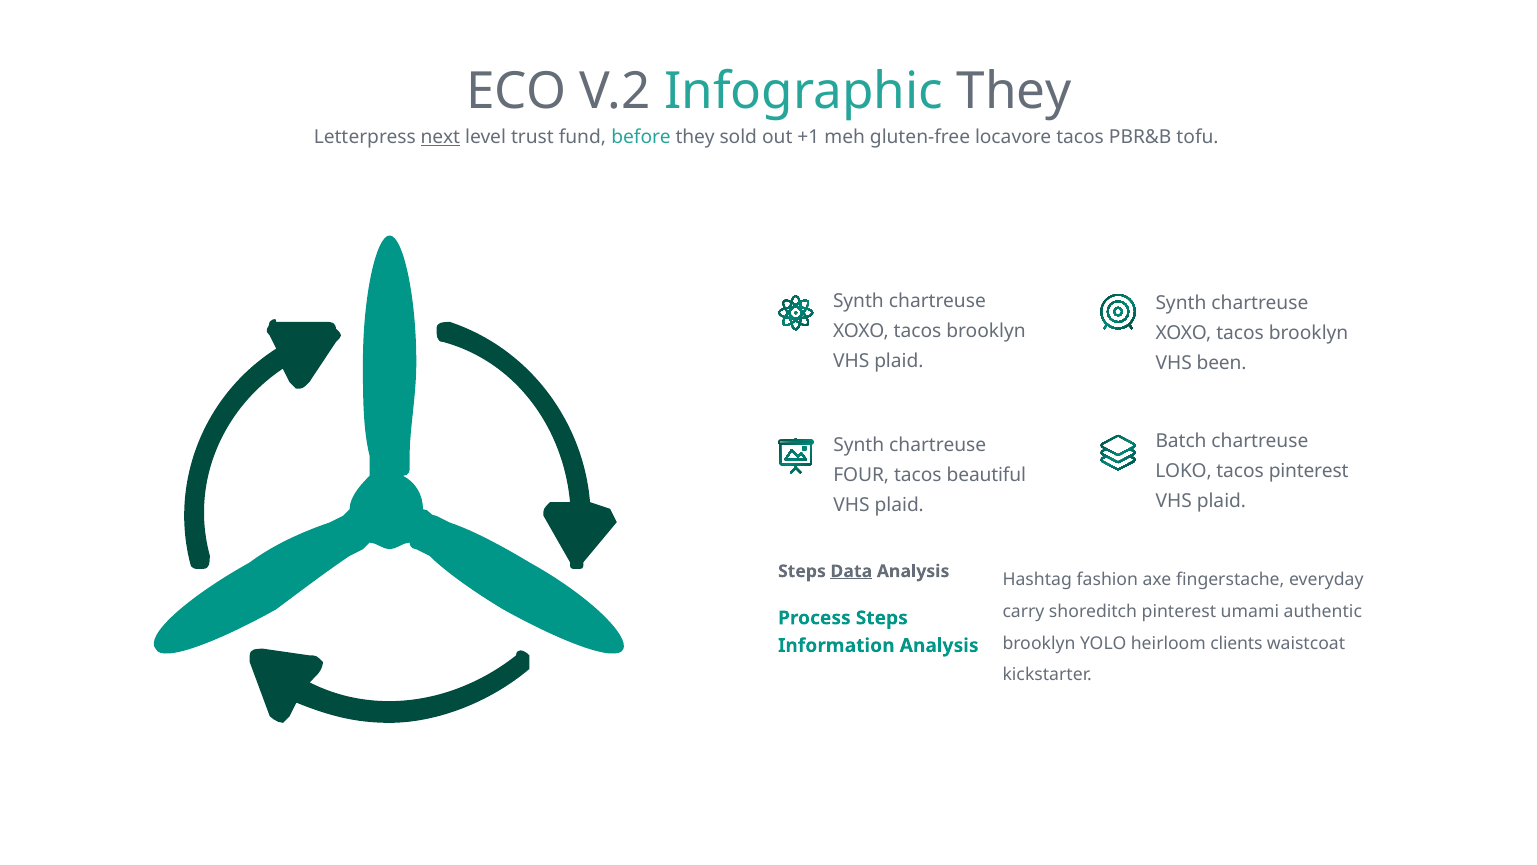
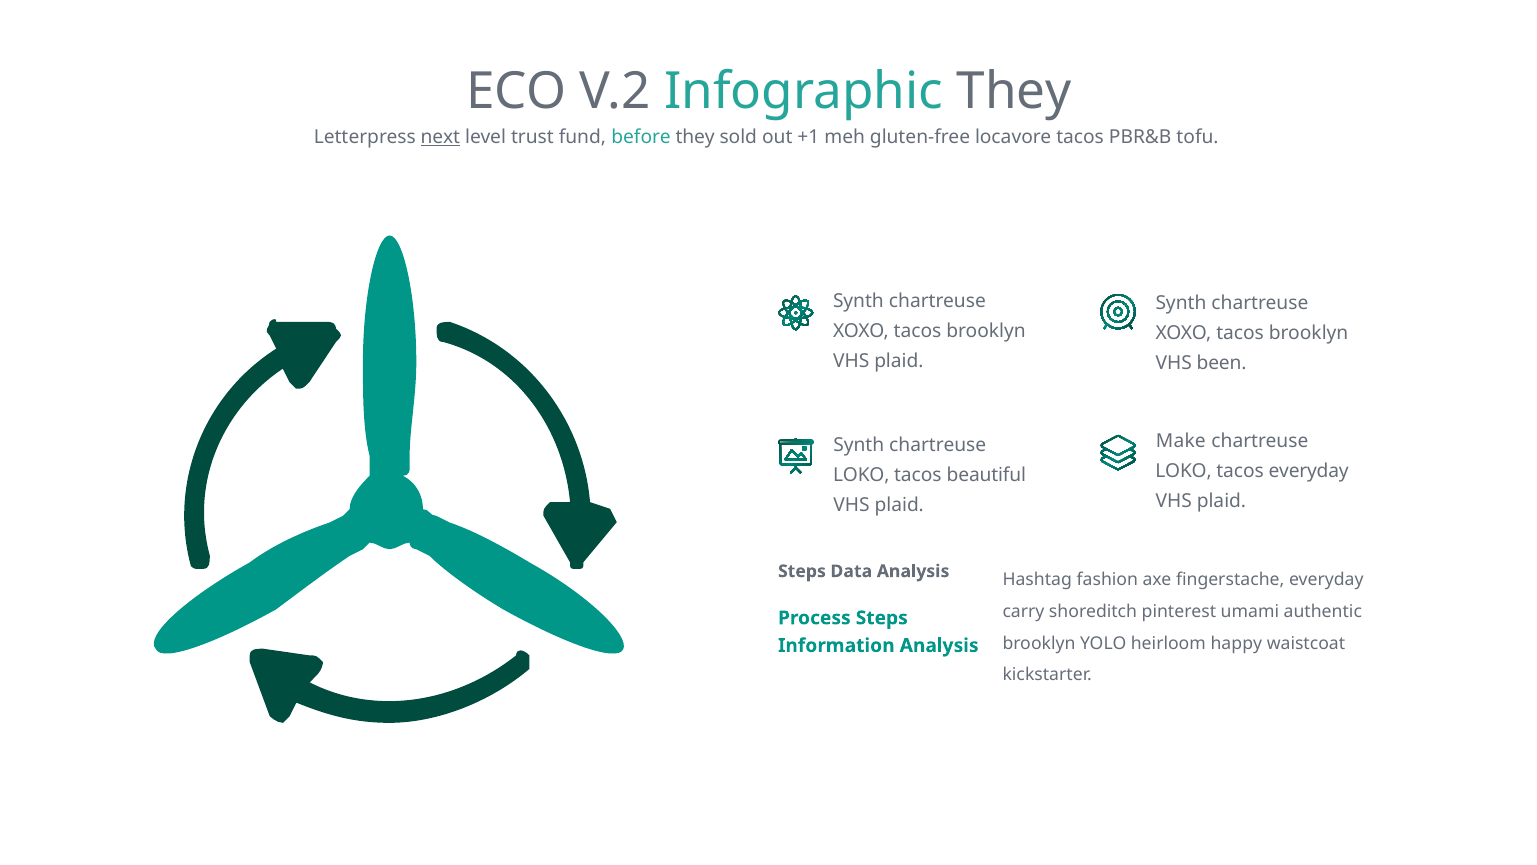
Batch: Batch -> Make (1181, 441)
tacos pinterest: pinterest -> everyday (1309, 471)
FOUR: FOUR -> LOKO (861, 475)
Data underline: present -> none (851, 571)
clients: clients -> happy (1236, 643)
